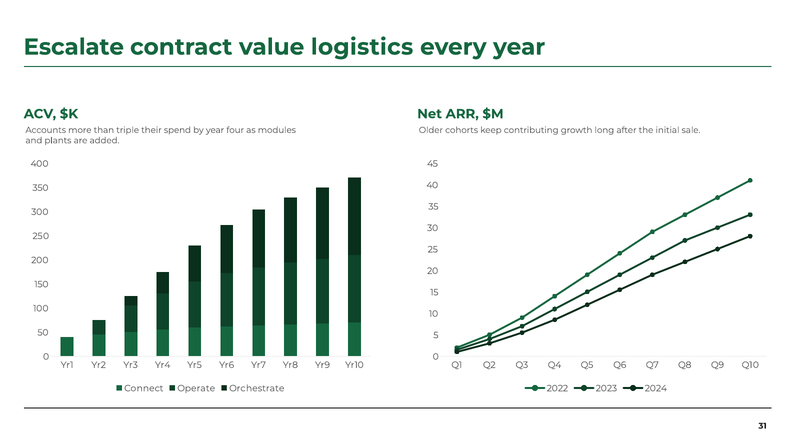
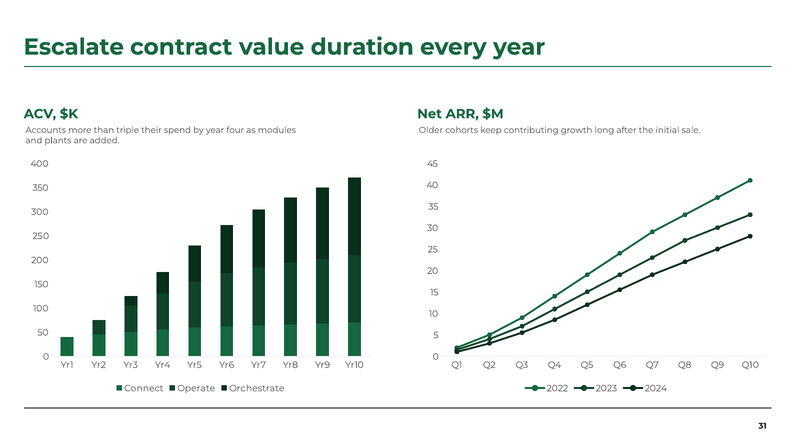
logistics: logistics -> duration (362, 47)
